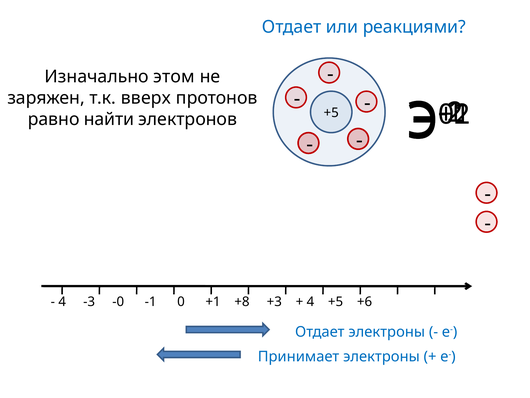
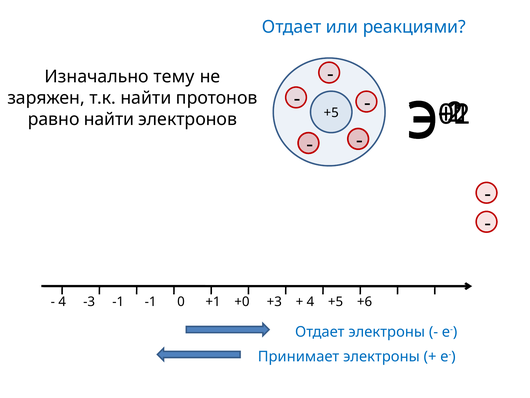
этом: этом -> тему (174, 77)
т.к вверх: вверх -> найти (146, 98)
-3 -0: -0 -> -1 (118, 301)
+8: +8 -> +0 (242, 301)
